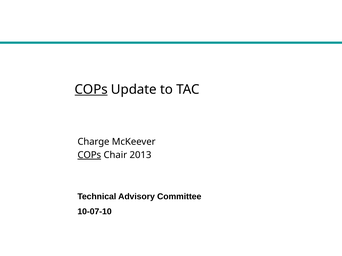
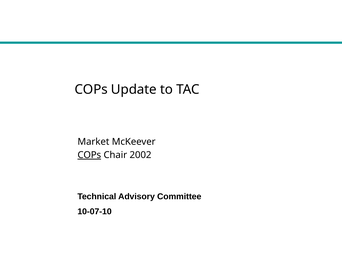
COPs underline: present -> none (91, 90)
Charge: Charge -> Market (93, 142)
2013: 2013 -> 2002 (140, 155)
